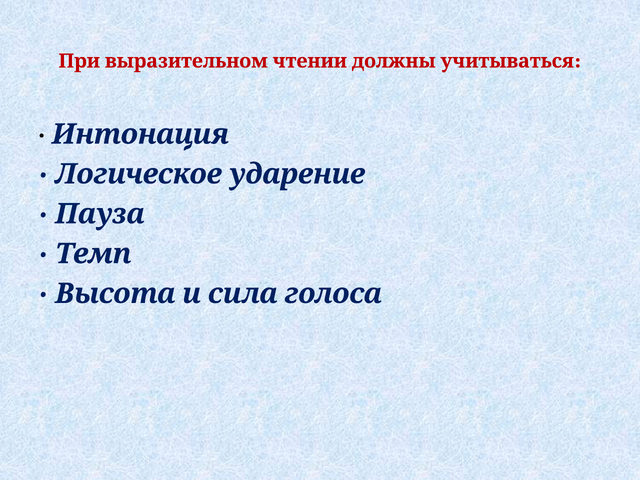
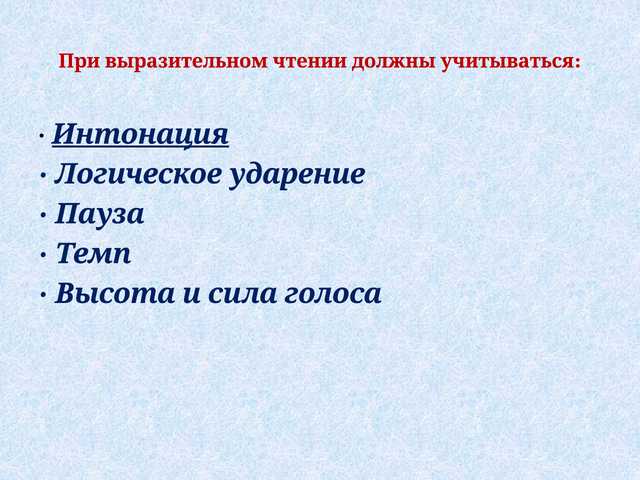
Интонация underline: none -> present (141, 134)
